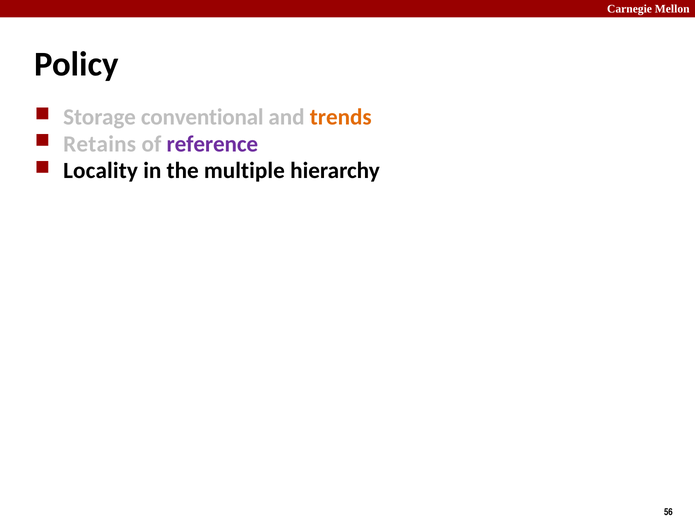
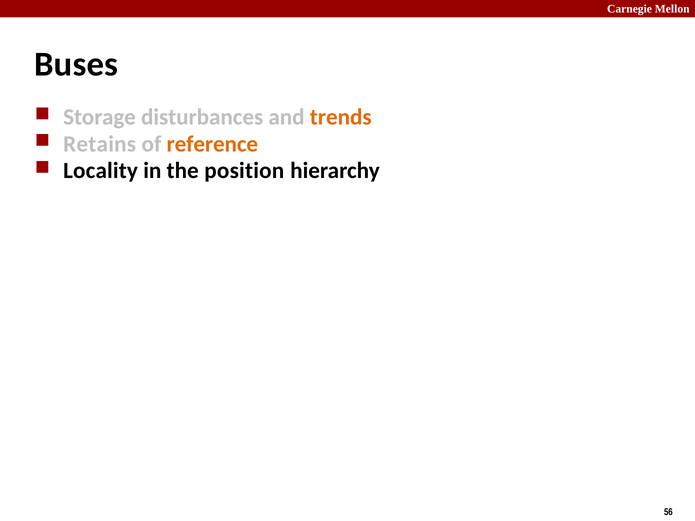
Policy: Policy -> Buses (76, 64)
conventional: conventional -> disturbances (202, 117)
reference colour: purple -> orange (212, 144)
multiple: multiple -> position (244, 171)
